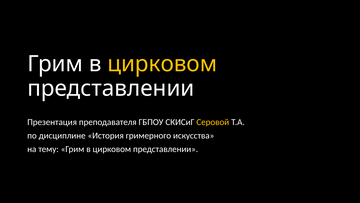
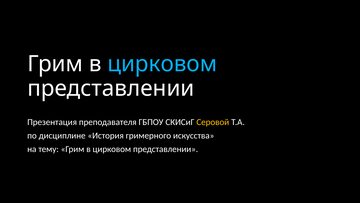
цирковом colour: yellow -> light blue (162, 64)
